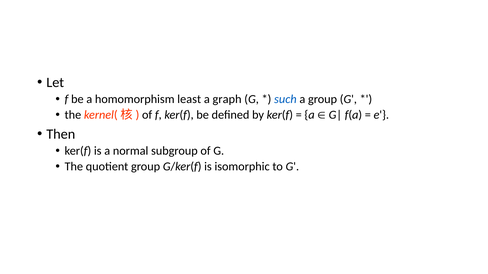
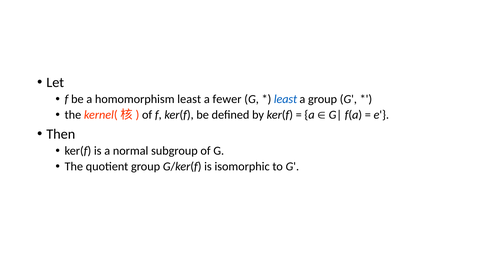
graph: graph -> fewer (227, 99)
such: such -> least (285, 99)
